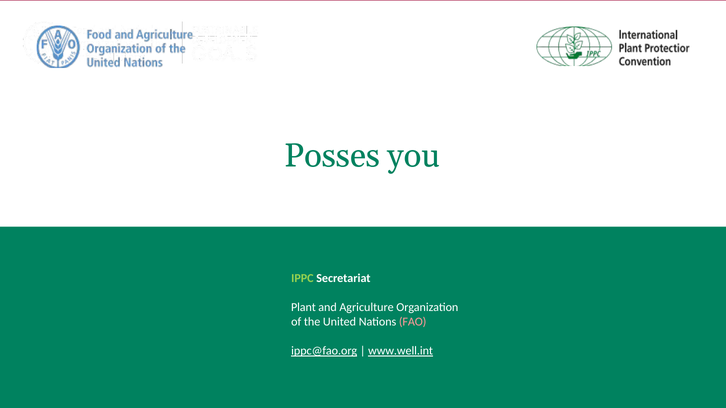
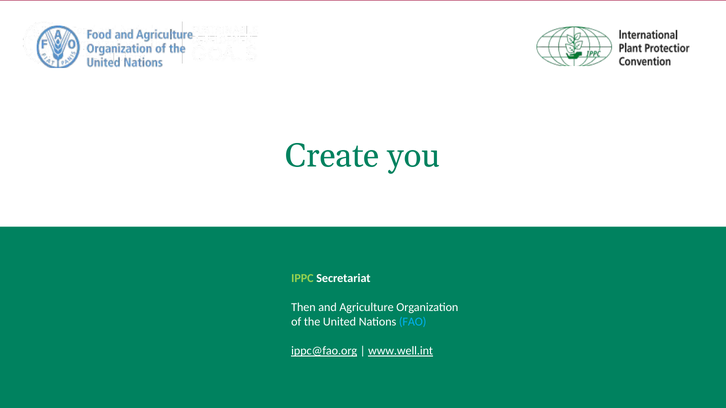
Posses: Posses -> Create (332, 156)
Plant: Plant -> Then (303, 308)
FAO colour: pink -> light blue (413, 322)
